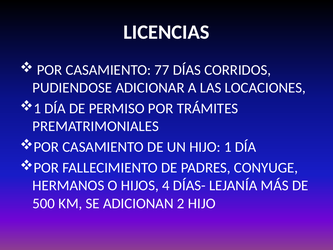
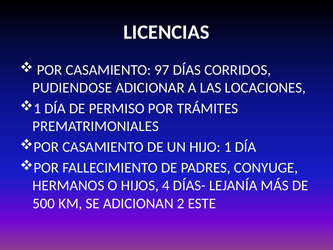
77: 77 -> 97 (162, 70)
2 HIJO: HIJO -> ESTE (202, 203)
